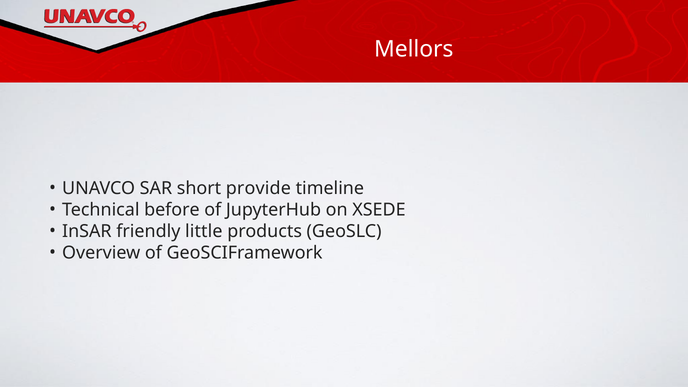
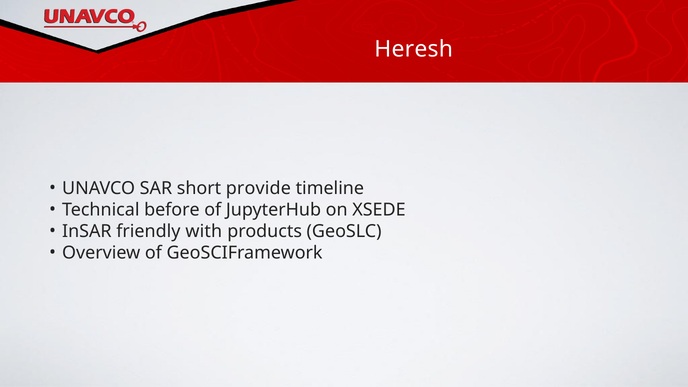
Mellors: Mellors -> Heresh (414, 49)
little: little -> with (204, 231)
